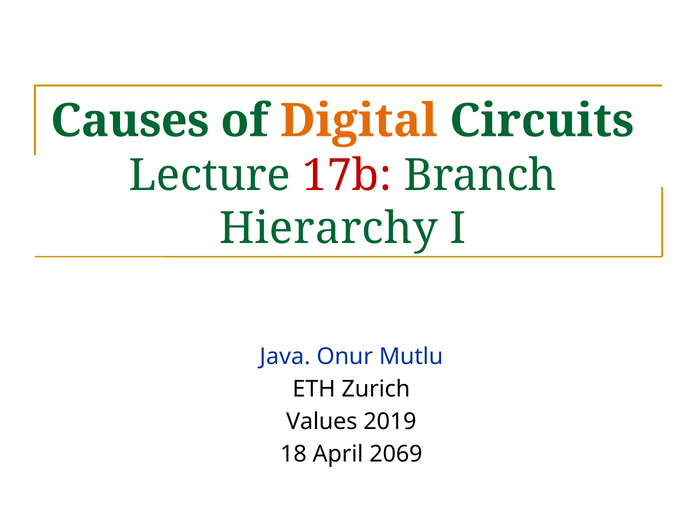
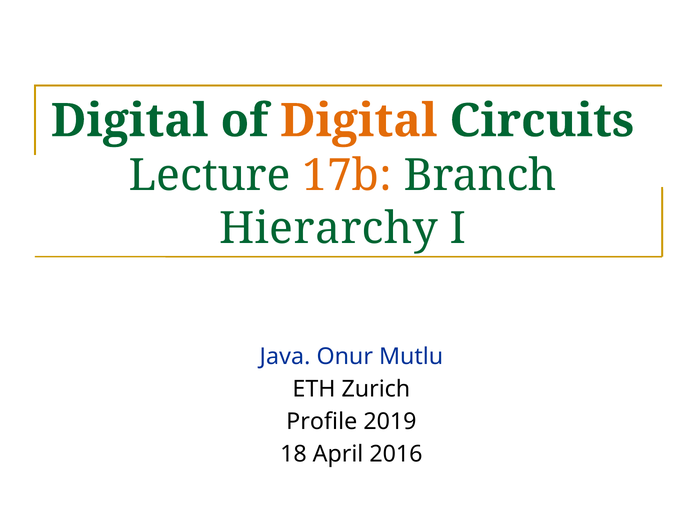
Causes: Causes -> Digital (130, 121)
17b colour: red -> orange (347, 176)
Values: Values -> Profile (322, 422)
2069: 2069 -> 2016 (396, 455)
